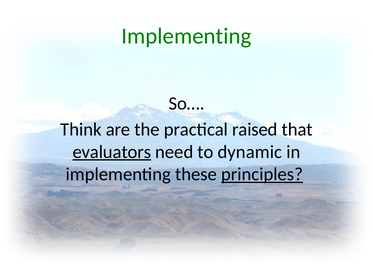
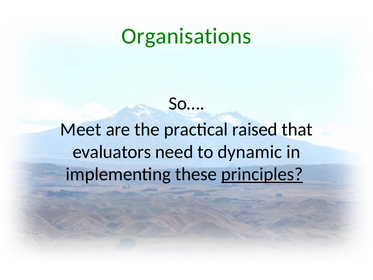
Implementing: Implementing -> Organisations (186, 36)
Think: Think -> Meet (81, 129)
evaluators underline: present -> none (112, 152)
